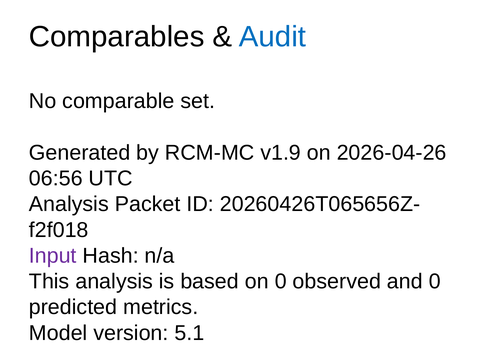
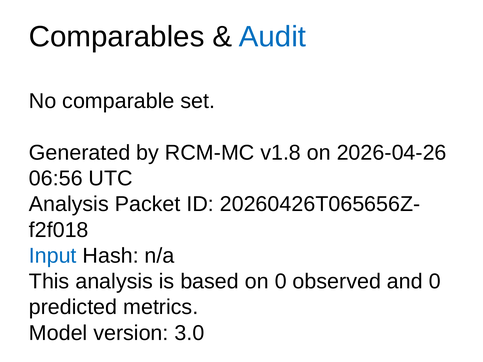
v1.9: v1.9 -> v1.8 (281, 153)
Input colour: purple -> blue (53, 256)
5.1: 5.1 -> 3.0 (189, 333)
